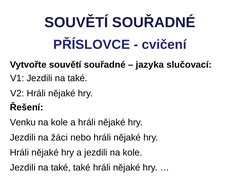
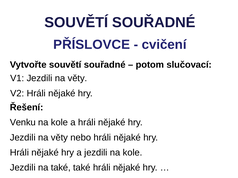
jazyka: jazyka -> potom (150, 65)
V1 Jezdili na také: také -> věty (77, 79)
žáci: žáci -> věty (59, 138)
